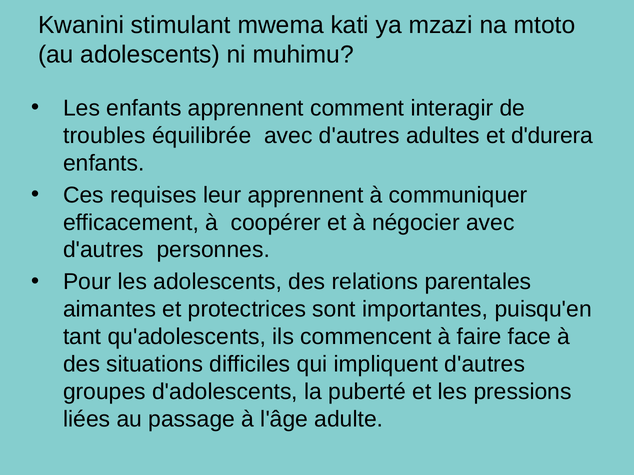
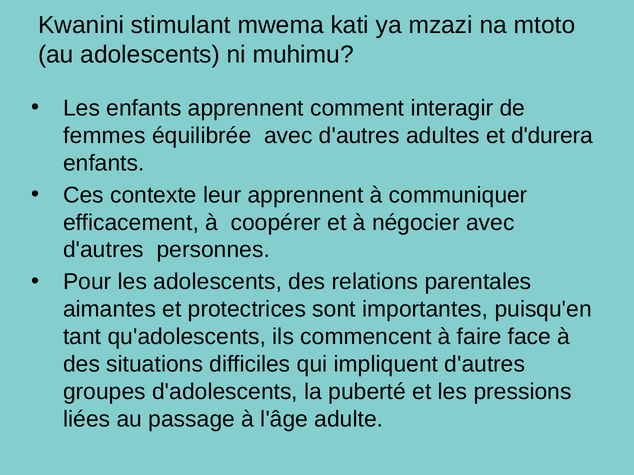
troubles: troubles -> femmes (104, 136)
requises: requises -> contexte (153, 195)
